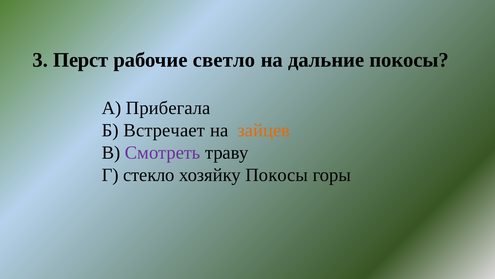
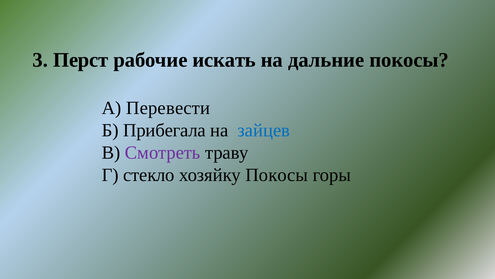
светло: светло -> искать (224, 60)
Прибегала: Прибегала -> Перевести (168, 108)
Встречает: Встречает -> Прибегала (164, 130)
зайцев colour: orange -> blue (264, 130)
